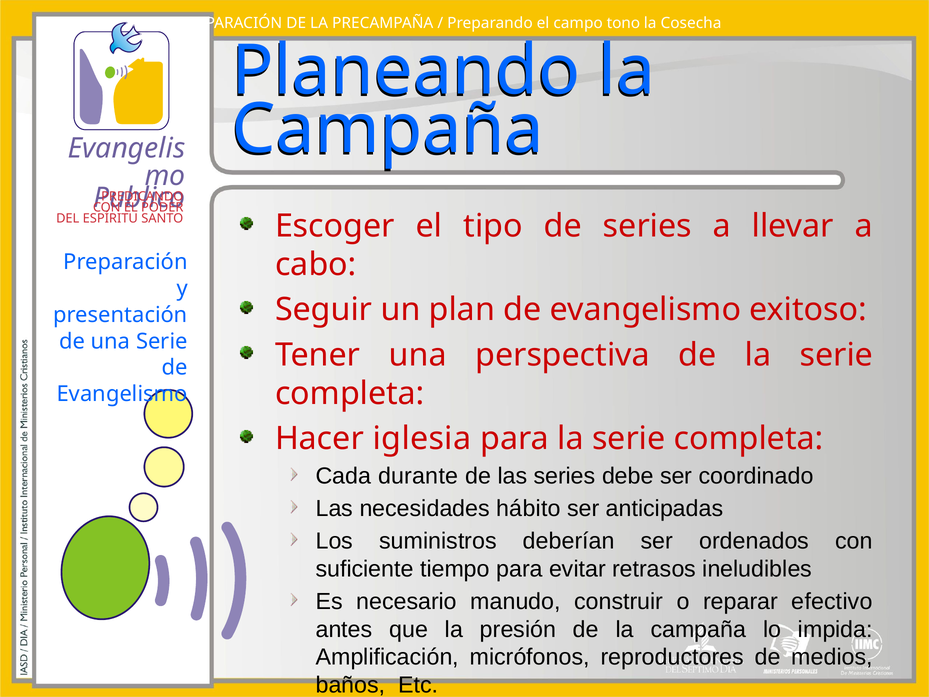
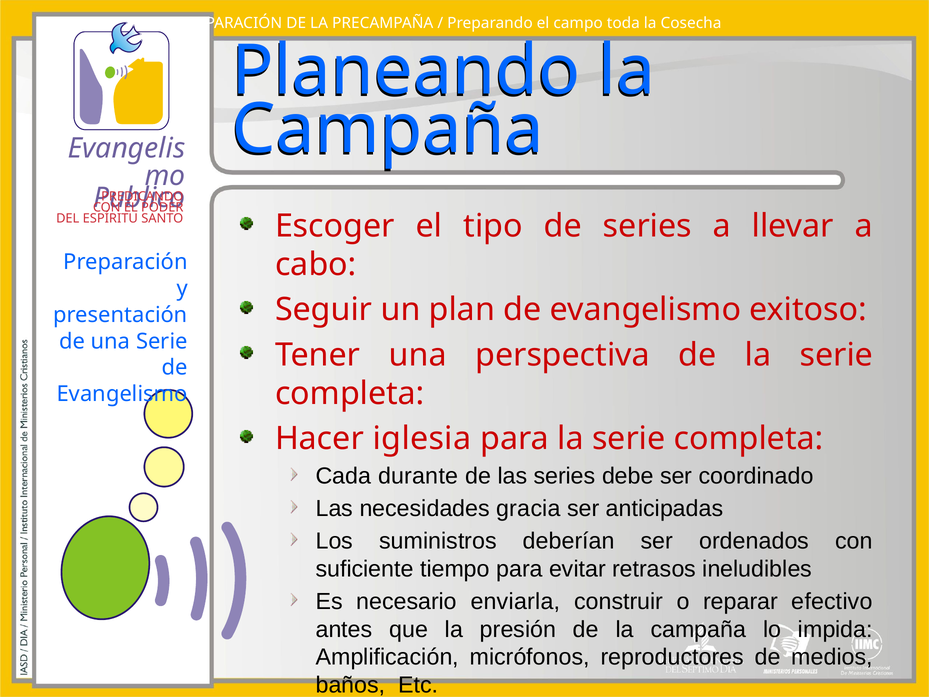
tono: tono -> toda (623, 23)
hábito: hábito -> gracia (528, 508)
manudo: manudo -> enviarla (515, 601)
